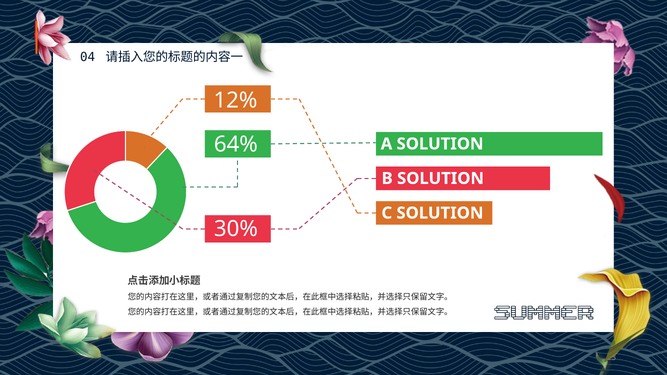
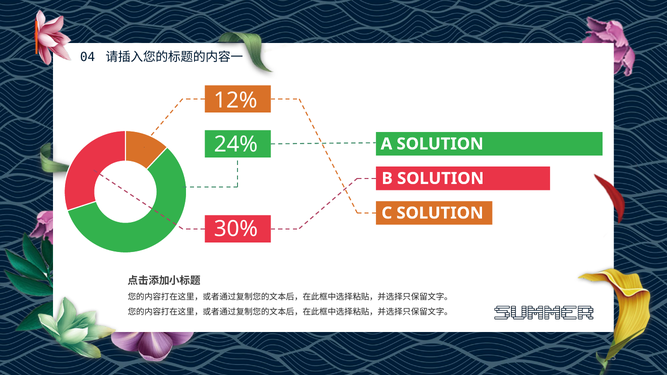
64%: 64% -> 24% (236, 144)
